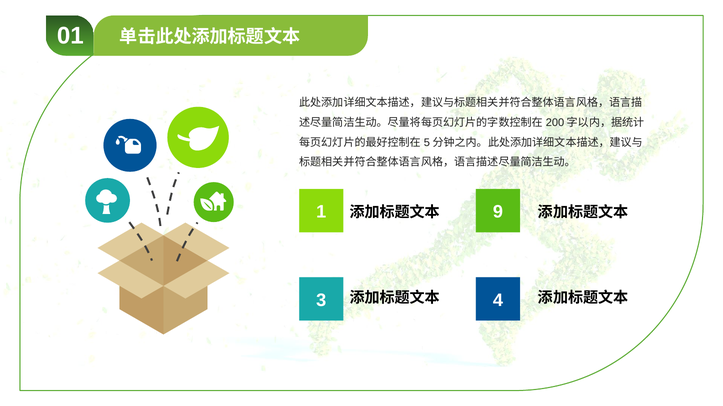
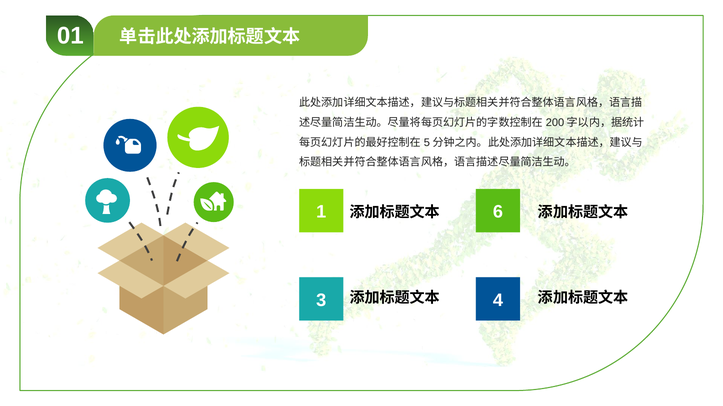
9: 9 -> 6 (498, 212)
